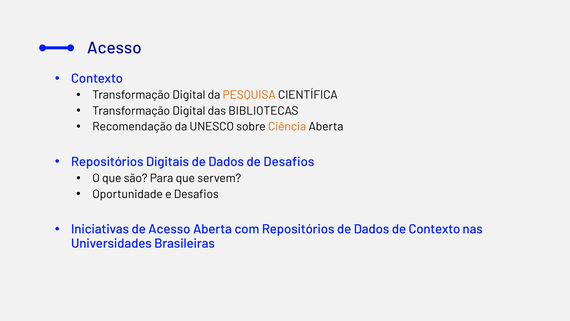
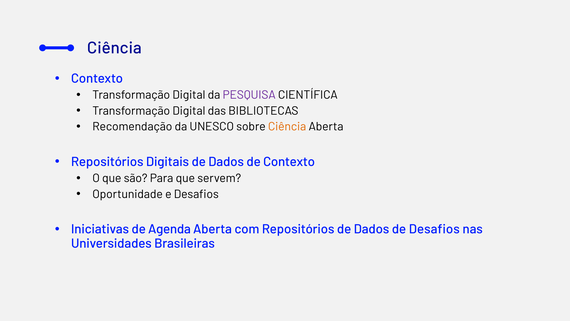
Acesso: Acesso -> Ciência (114, 48)
PESQUISA colour: orange -> purple (249, 95)
de Desafios: Desafios -> Contexto (289, 162)
de Acesso: Acesso -> Agenda (169, 229)
de Contexto: Contexto -> Desafios (434, 229)
